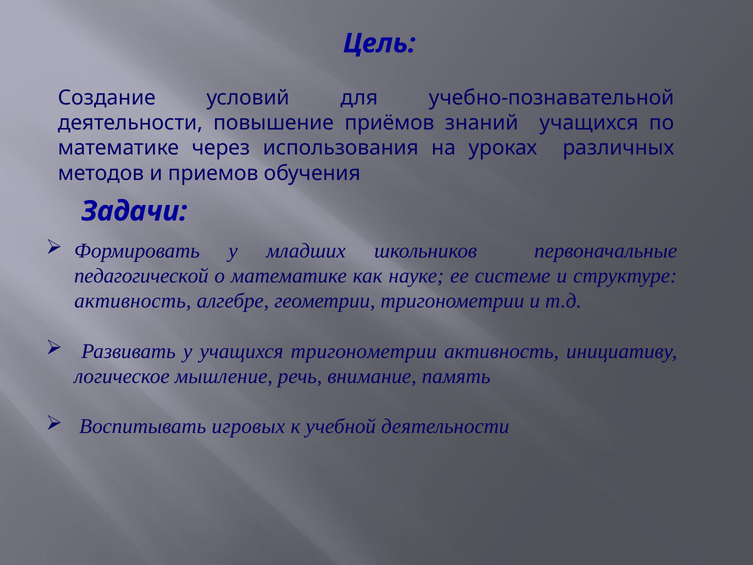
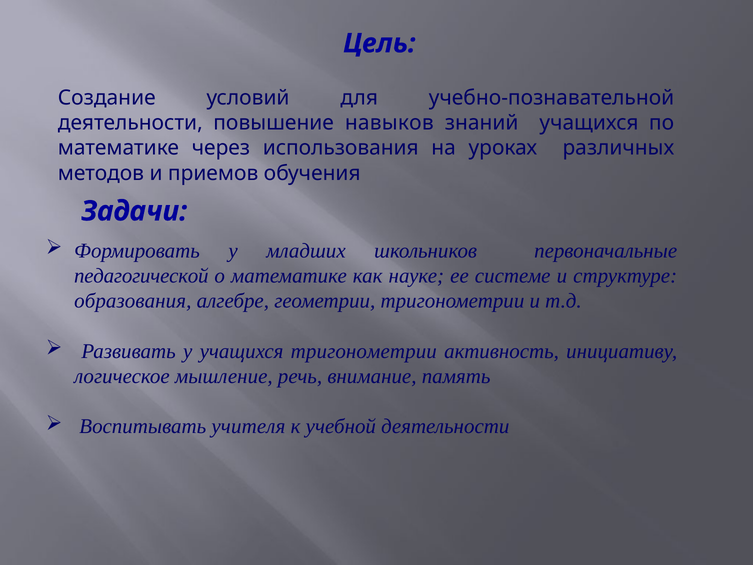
приёмов: приёмов -> навыков (389, 123)
активность: активность -> образования (133, 301)
игровых: игровых -> учителя (248, 426)
